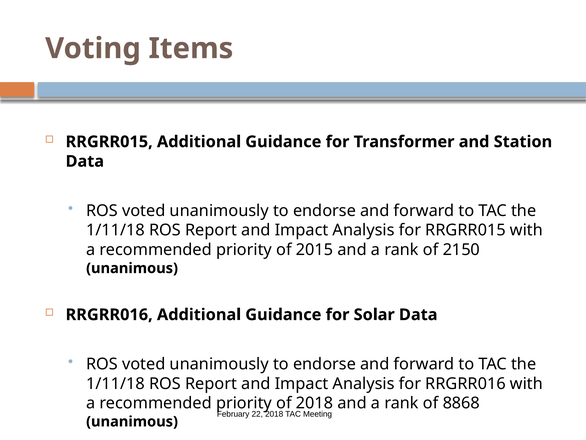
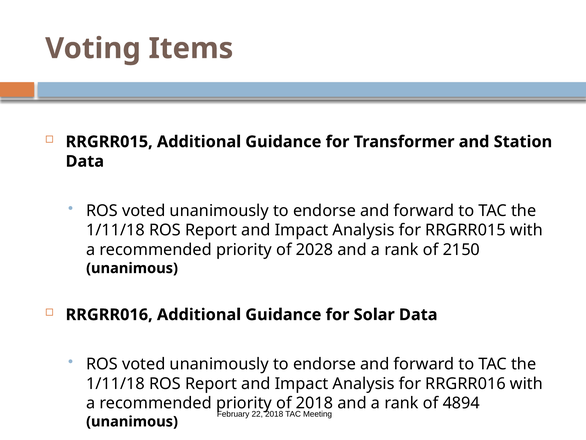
2015: 2015 -> 2028 (315, 250)
8868: 8868 -> 4894 (461, 403)
